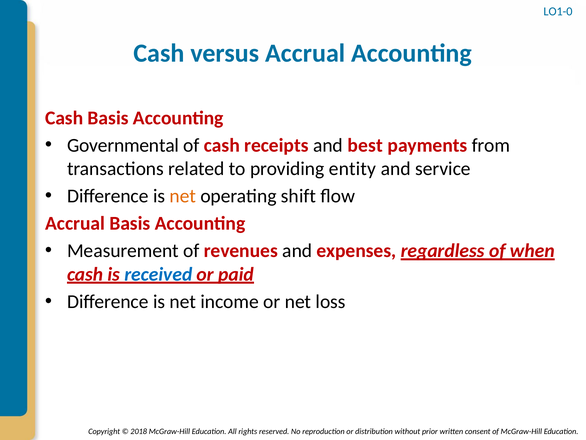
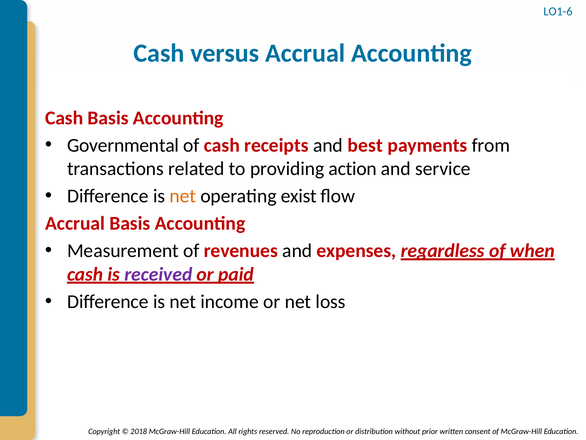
LO1-0: LO1-0 -> LO1-6 (558, 12)
entity: entity -> action (353, 169)
shift: shift -> exist (299, 196)
received colour: blue -> purple (158, 274)
